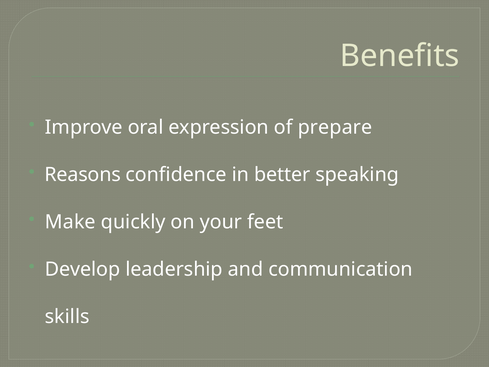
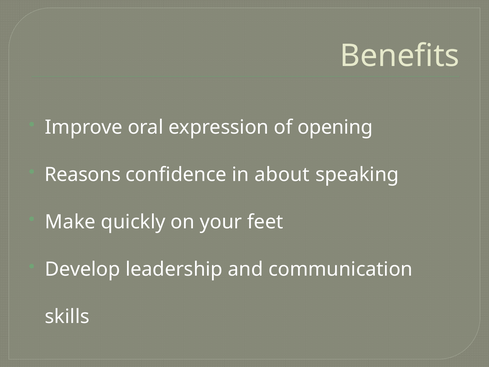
prepare: prepare -> opening (335, 127)
better: better -> about (282, 175)
